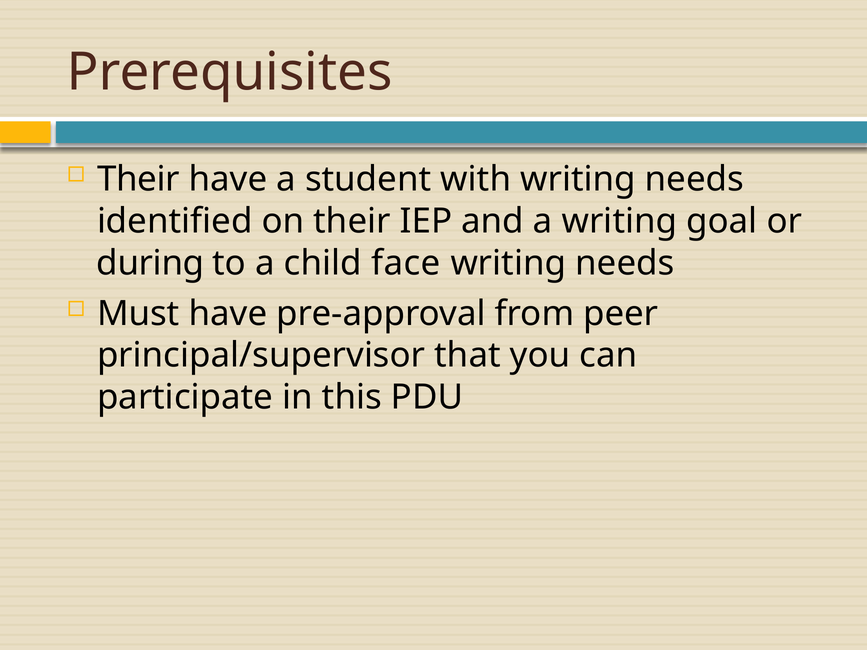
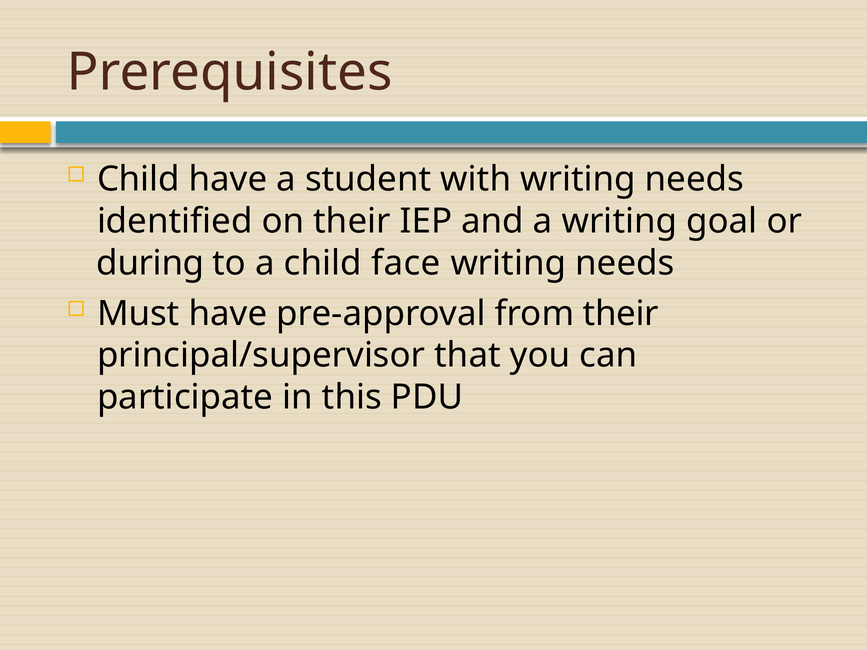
Their: Their -> Child (138, 179)
from peer: peer -> their (621, 314)
